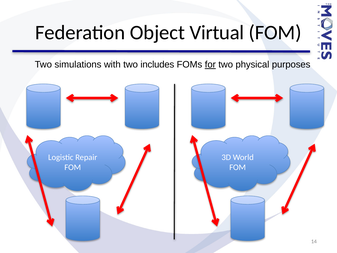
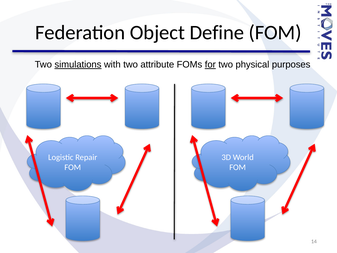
Virtual: Virtual -> Define (217, 33)
simulations underline: none -> present (78, 65)
includes: includes -> attribute (157, 65)
